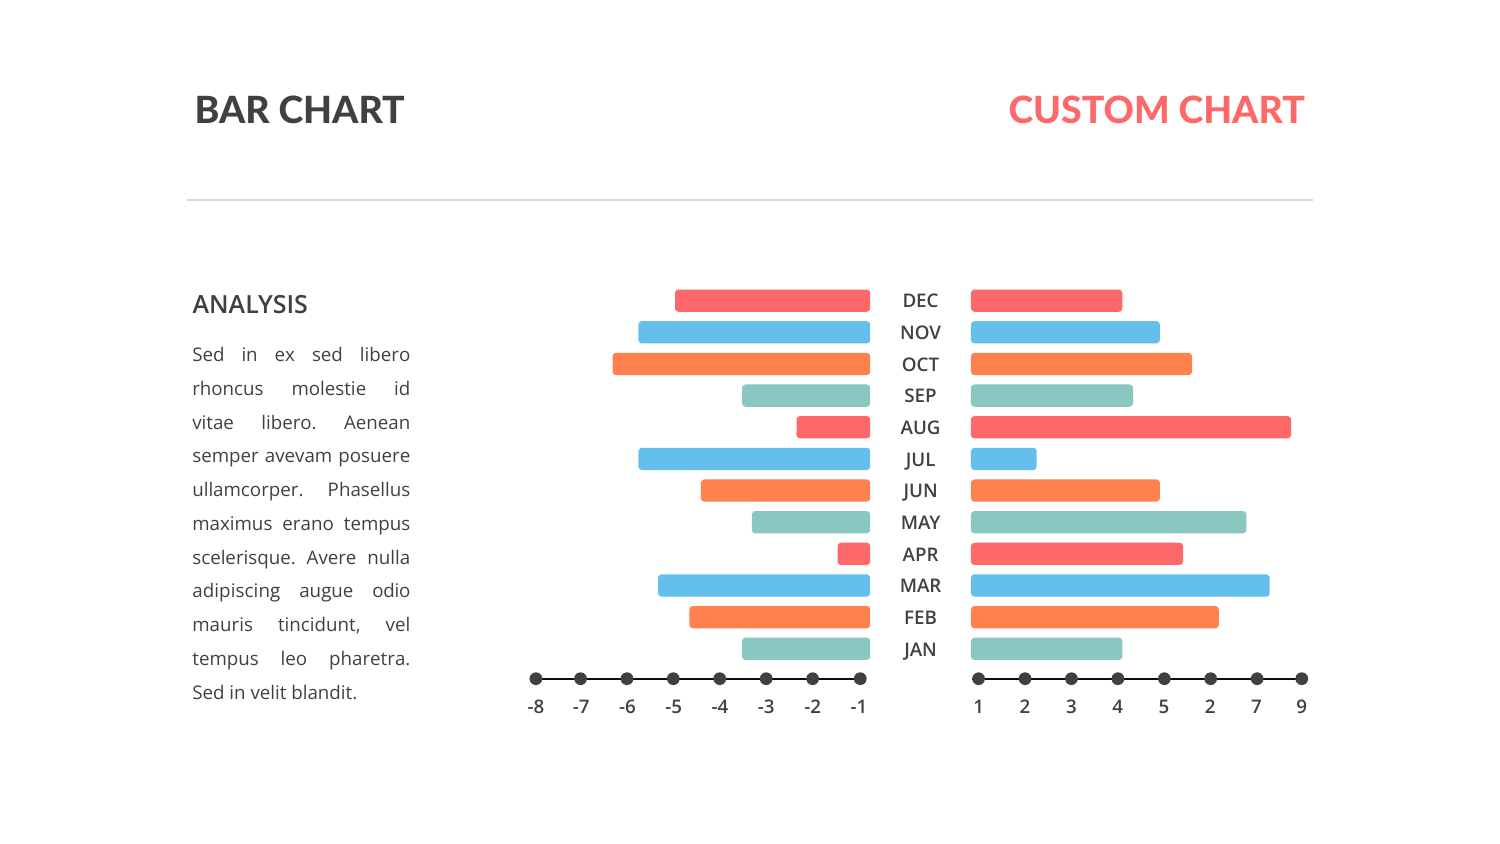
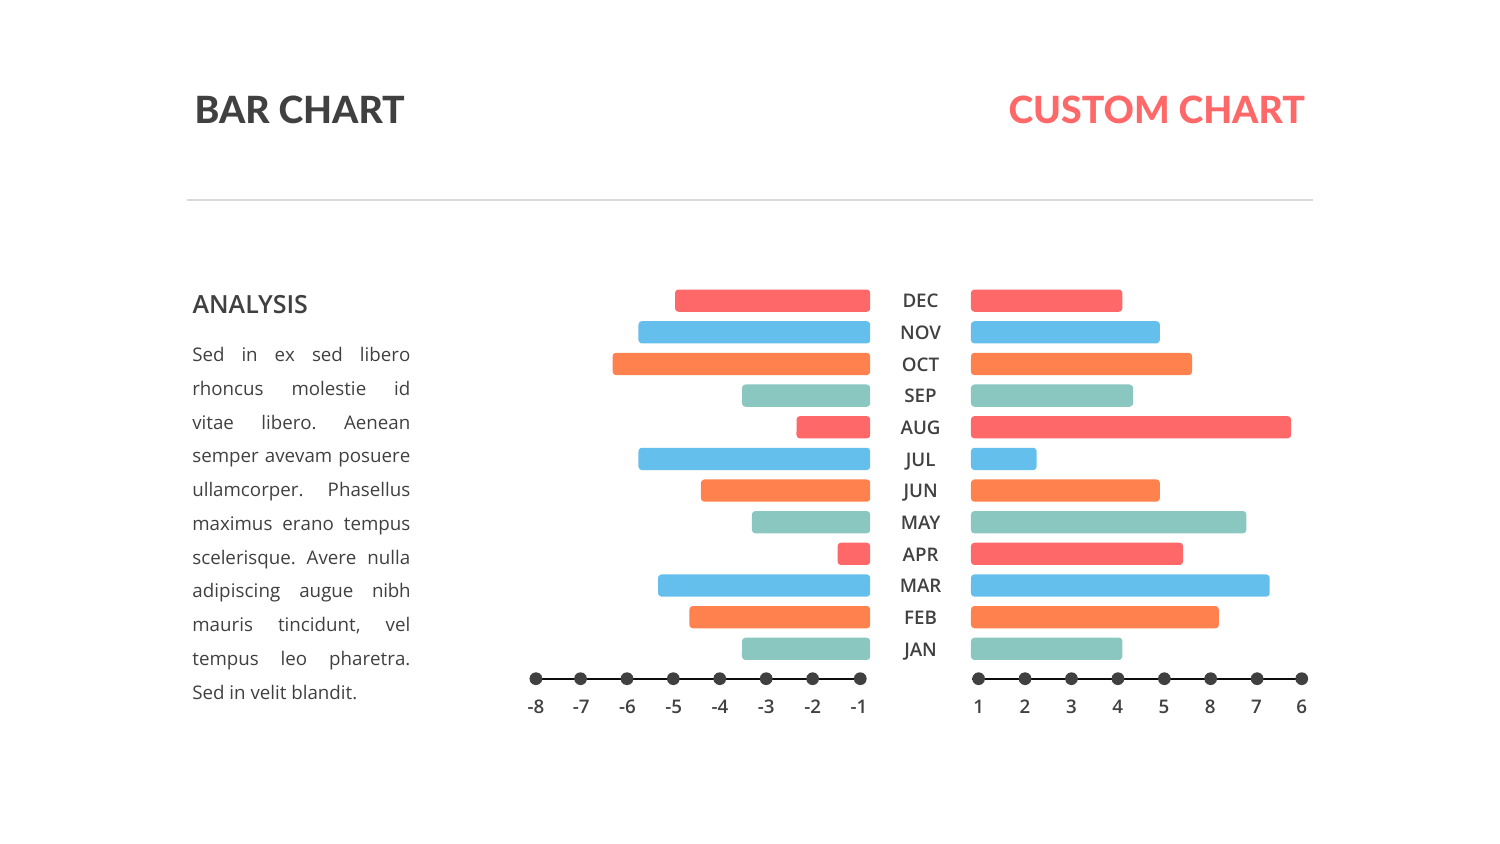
odio: odio -> nibh (391, 592)
5 2: 2 -> 8 (1210, 707)
9: 9 -> 6 (1302, 707)
